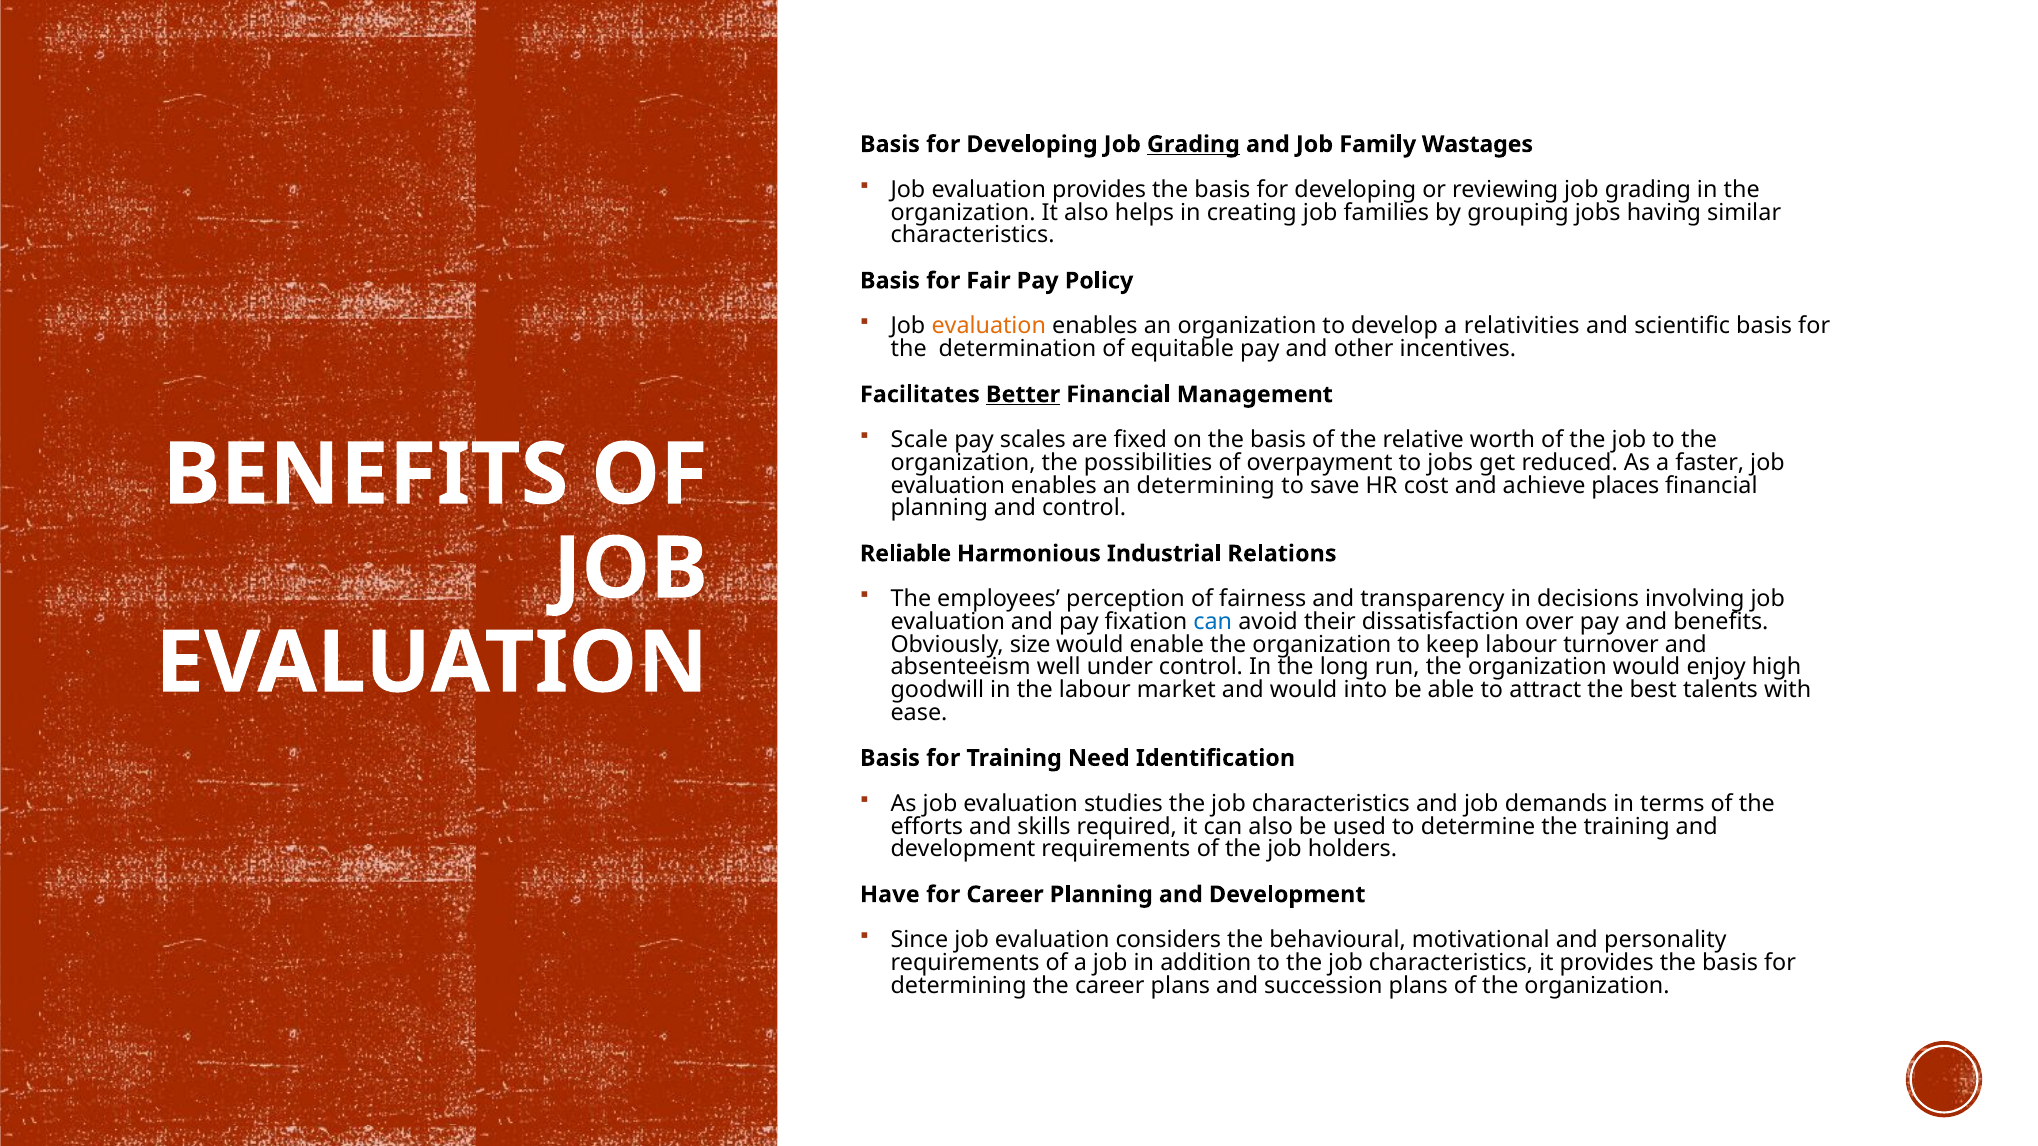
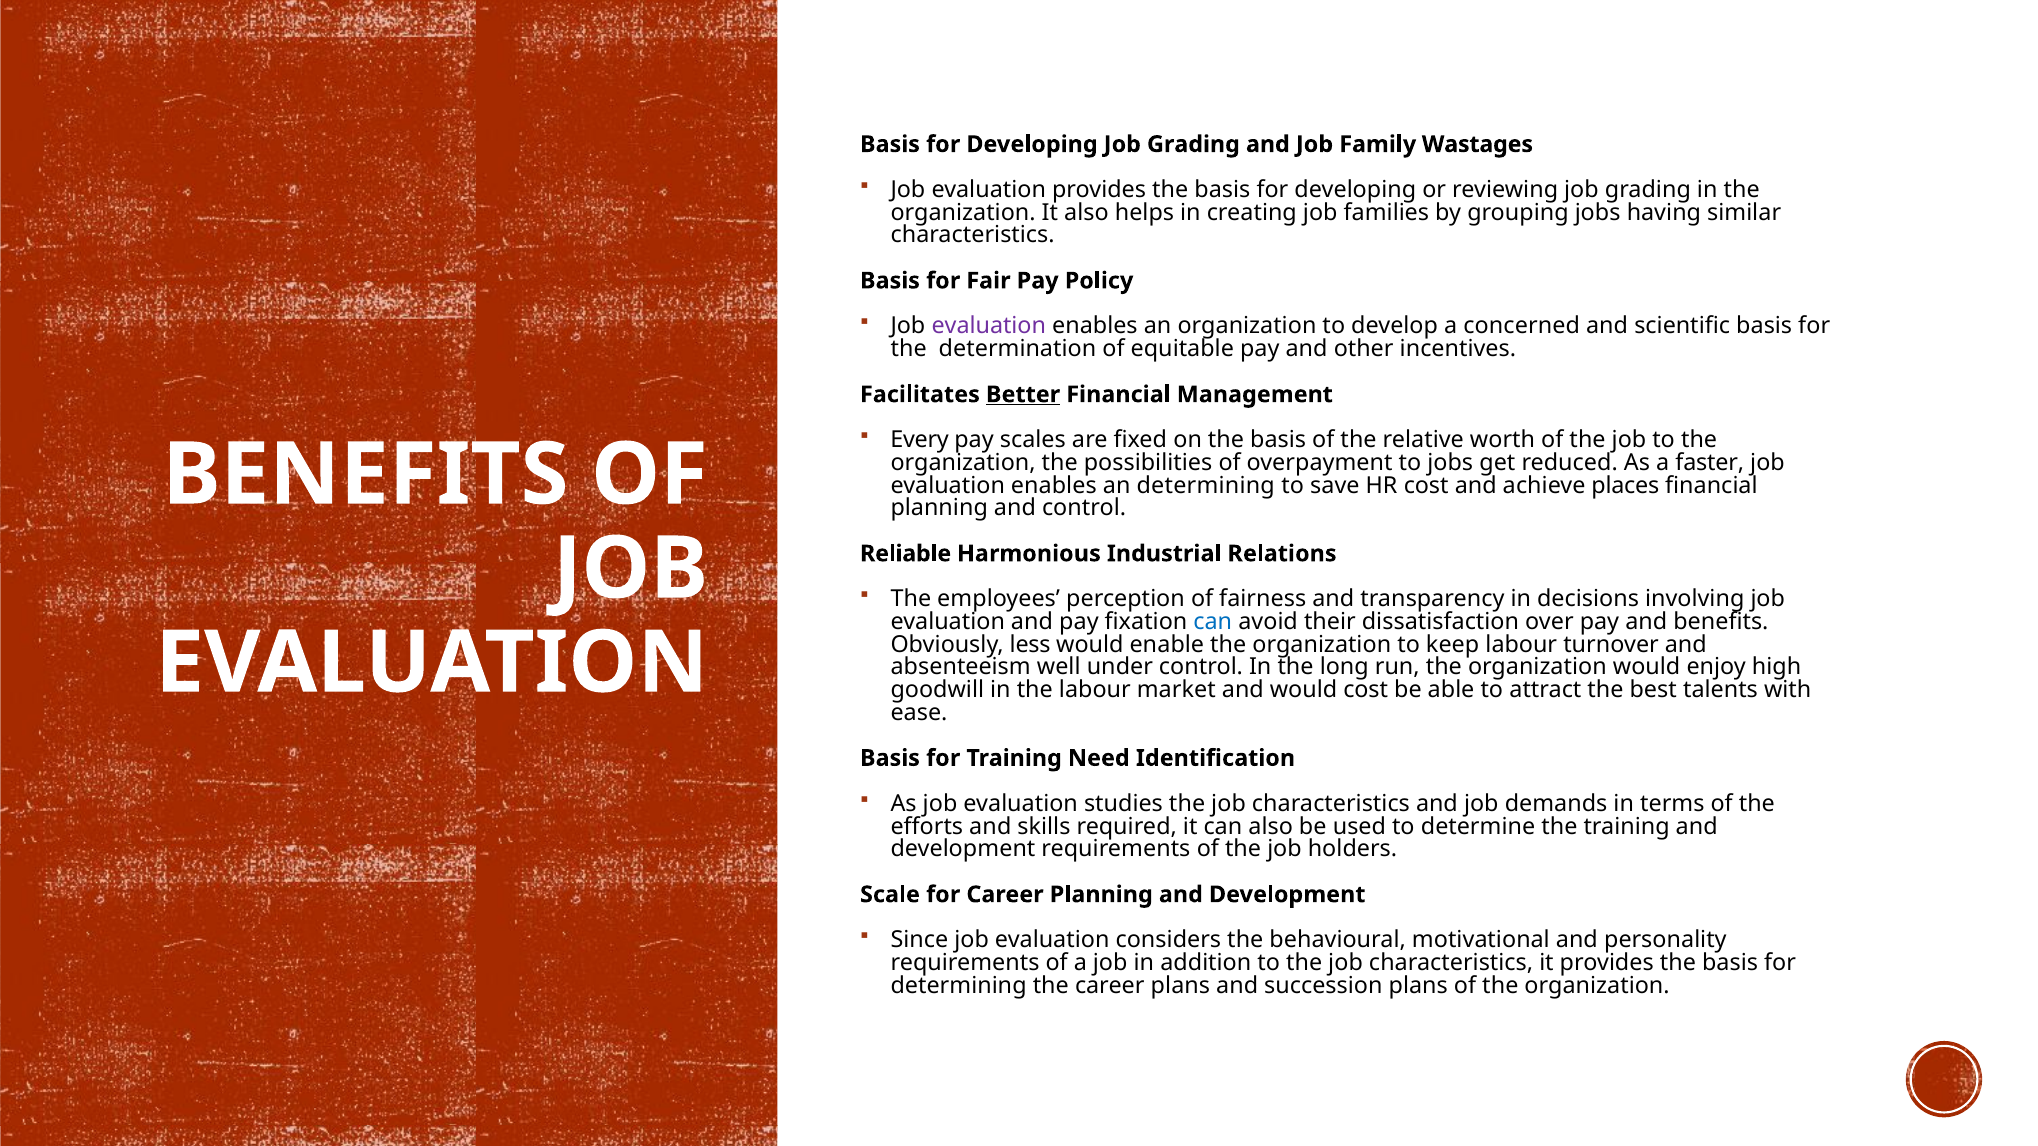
Grading underline: present -> none (1193, 144)
evaluation colour: orange -> purple (989, 326)
relativities: relativities -> concerned (1522, 326)
Scale: Scale -> Every (920, 440)
size: size -> less (1030, 645)
would into: into -> cost (1366, 690)
Have: Have -> Scale (890, 895)
